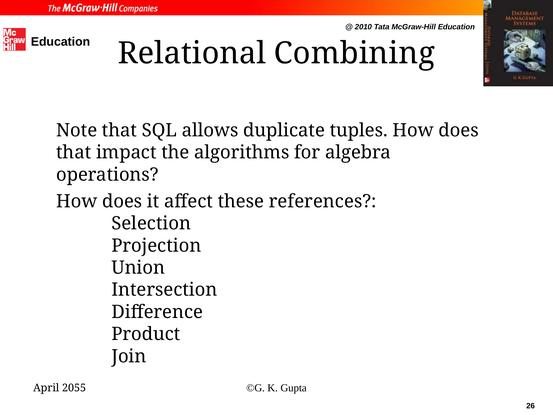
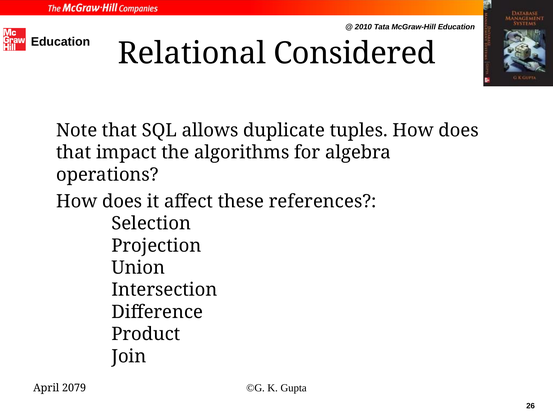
Combining: Combining -> Considered (355, 53)
2055: 2055 -> 2079 (74, 388)
